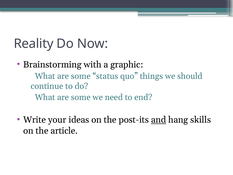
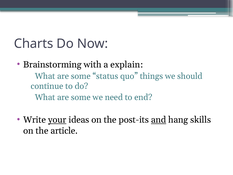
Reality: Reality -> Charts (34, 44)
graphic: graphic -> explain (127, 65)
your underline: none -> present (57, 120)
